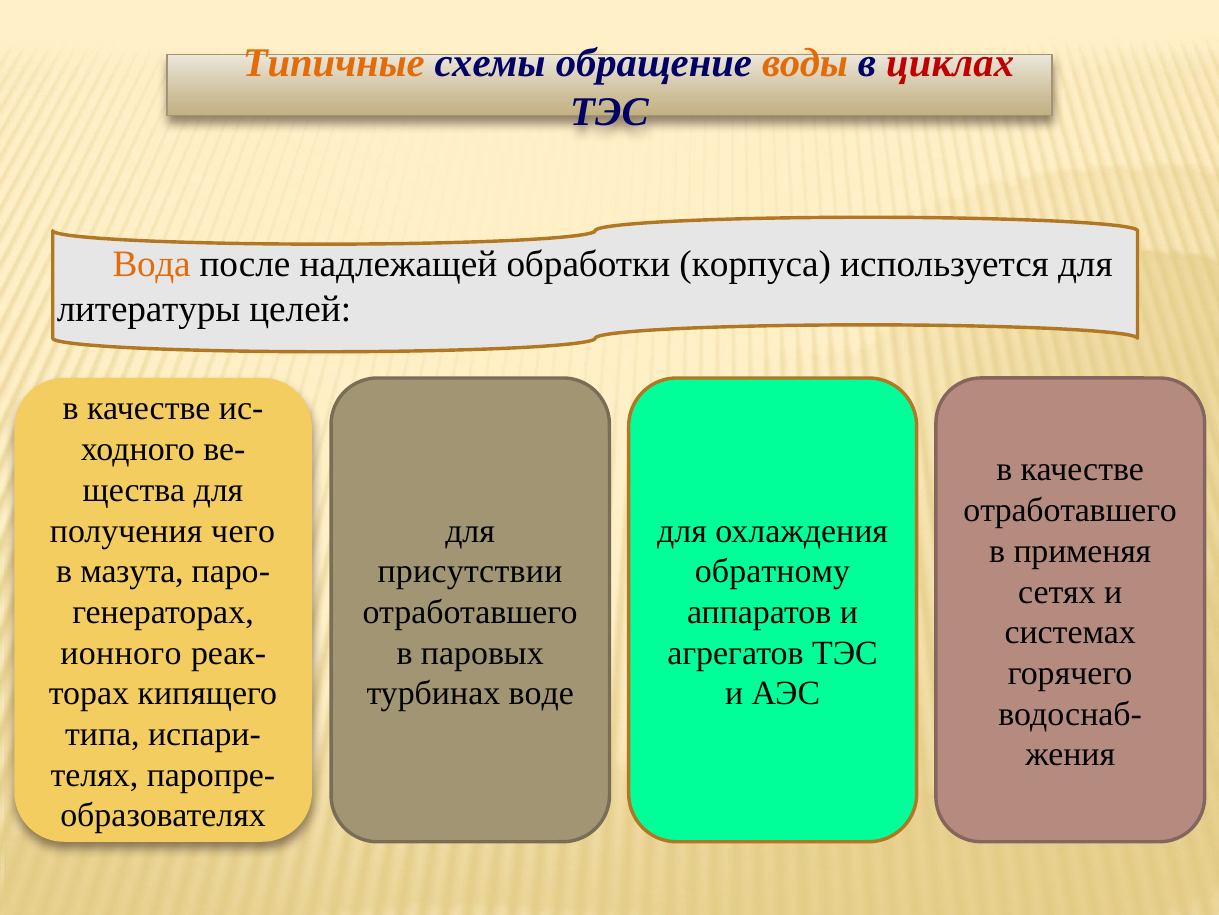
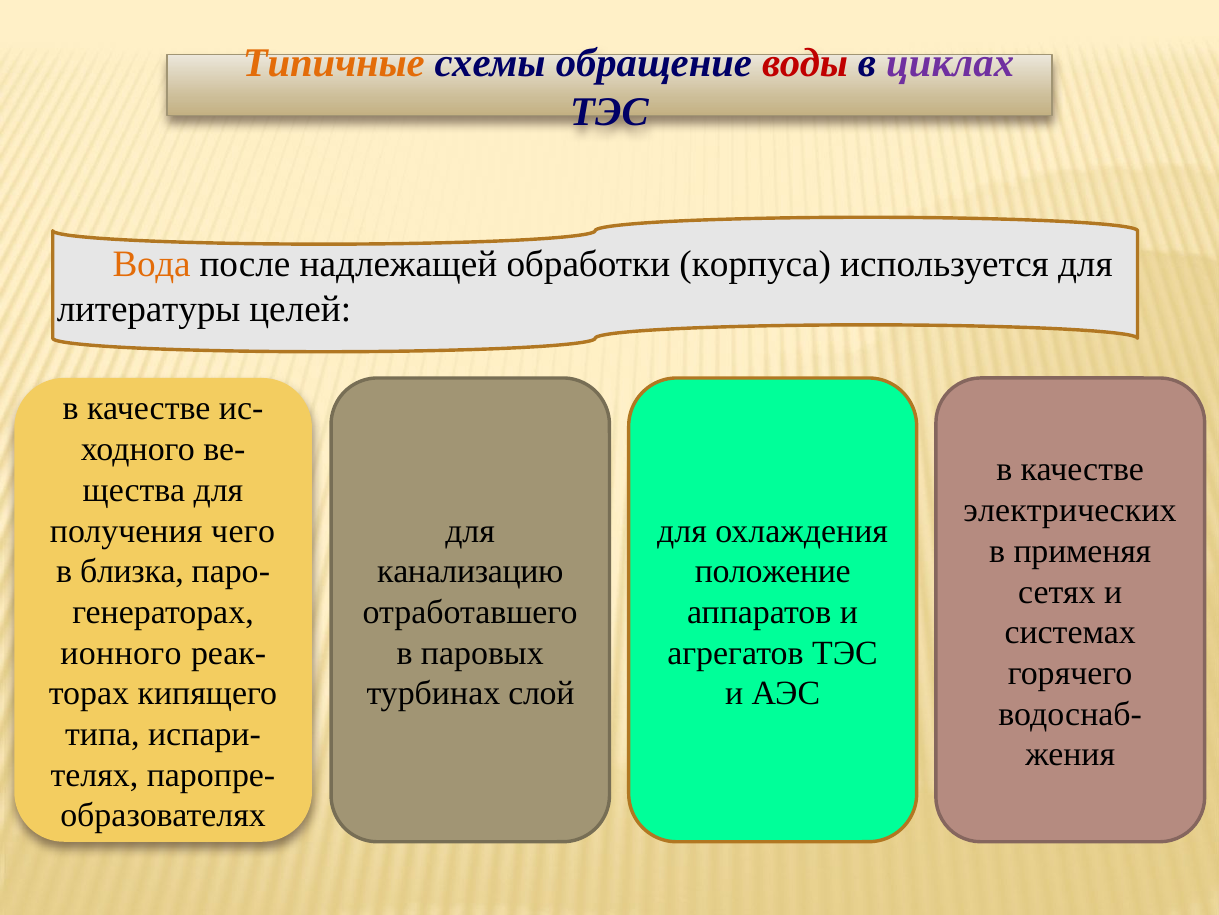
воды colour: orange -> red (805, 63)
циклах colour: red -> purple (950, 63)
отработавшего: отработавшего -> электрических (1070, 510)
мазута: мазута -> близка (132, 571)
присутствии: присутствии -> канализацию (470, 571)
обратному: обратному -> положение (773, 571)
воде: воде -> слой (541, 693)
